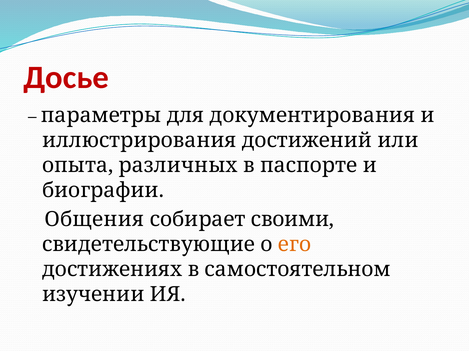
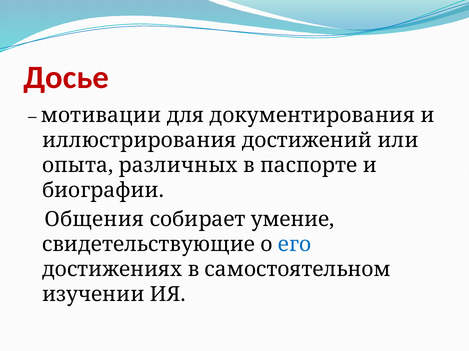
параметры: параметры -> мотивации (101, 116)
своими: своими -> умение (293, 220)
его colour: orange -> blue (295, 245)
